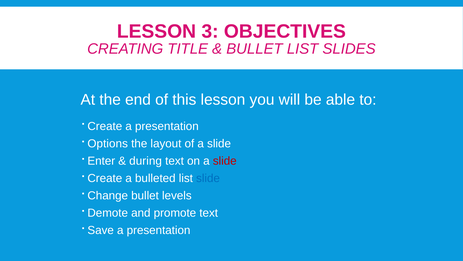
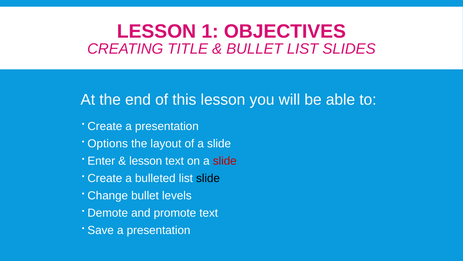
3: 3 -> 1 (210, 31)
during: during -> lesson (146, 161)
slide colour: blue -> black (208, 178)
